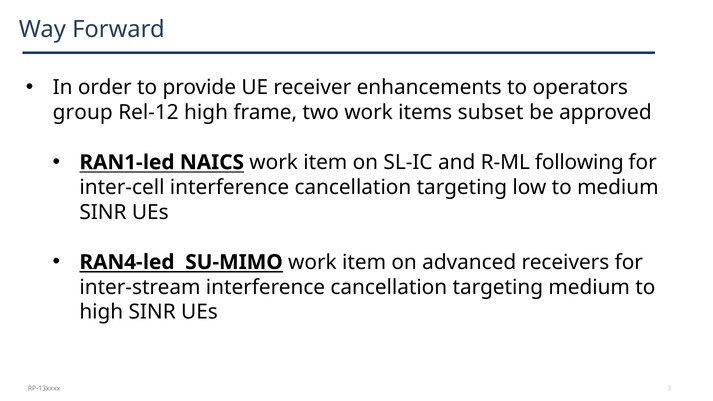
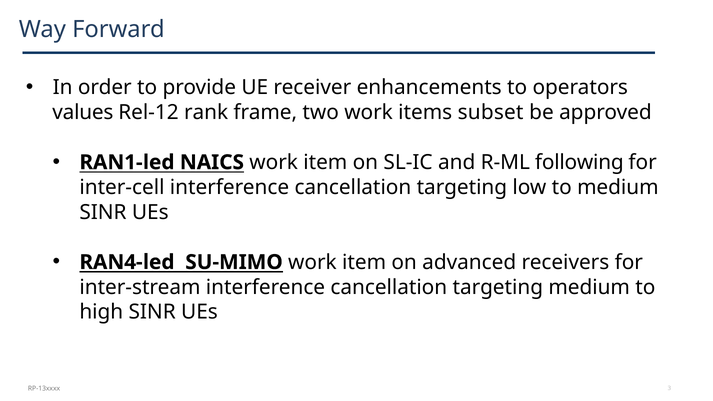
group: group -> values (83, 112)
Rel-12 high: high -> rank (206, 112)
